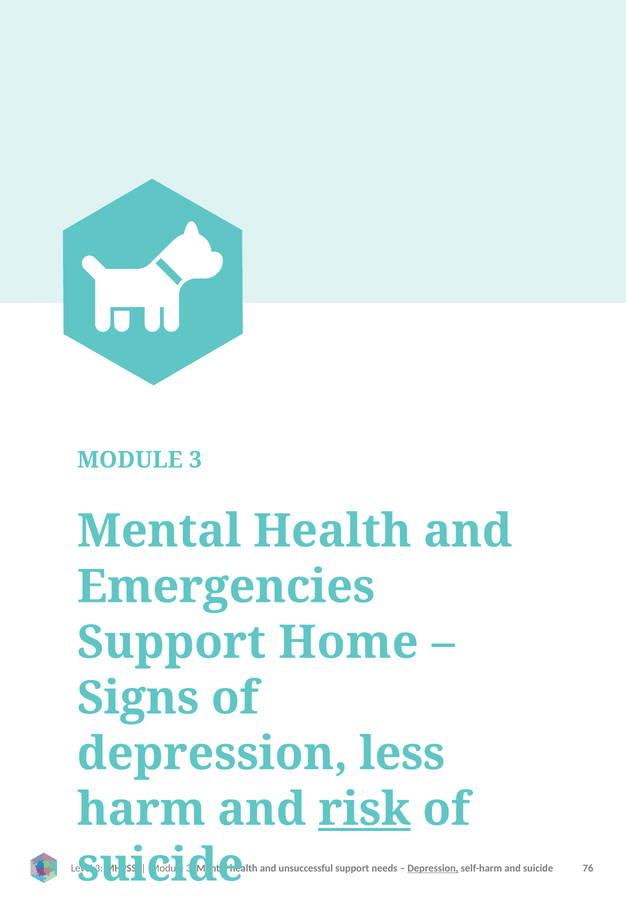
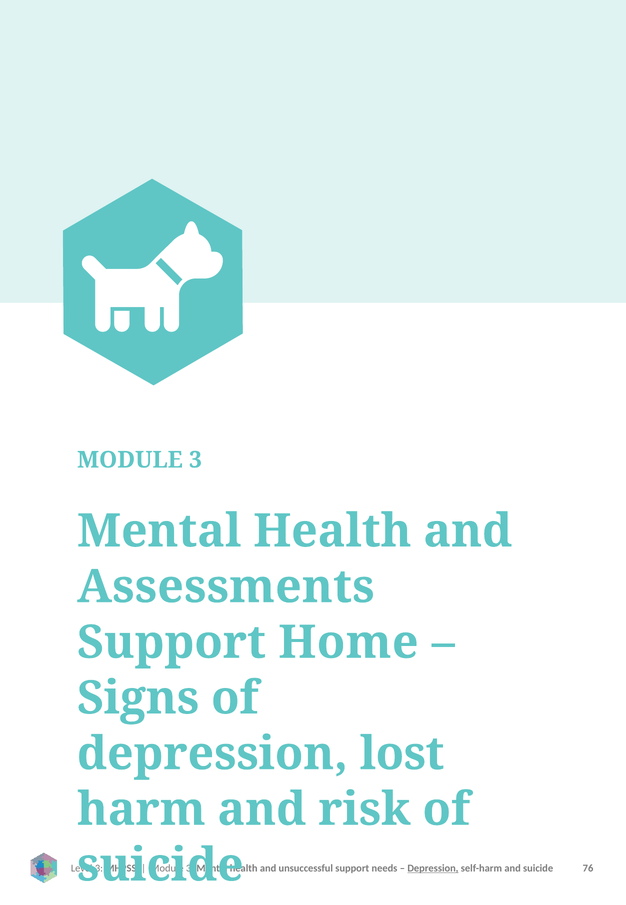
Emergencies: Emergencies -> Assessments (226, 586)
less: less -> lost (402, 753)
risk underline: present -> none (364, 809)
